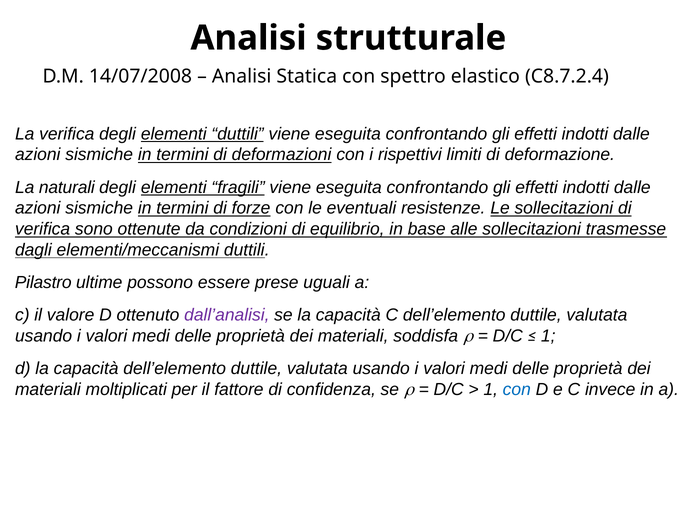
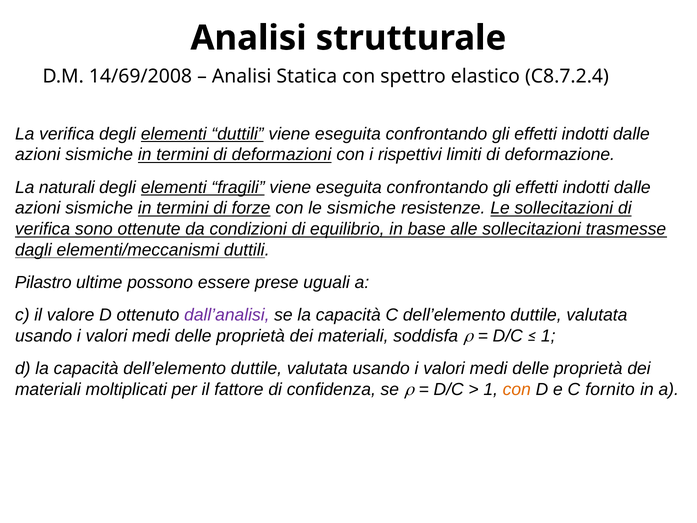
14/07/2008: 14/07/2008 -> 14/69/2008 (140, 76)
le eventuali: eventuali -> sismiche (361, 208)
con colour: blue -> orange (517, 389)
invece: invece -> fornito (610, 389)
